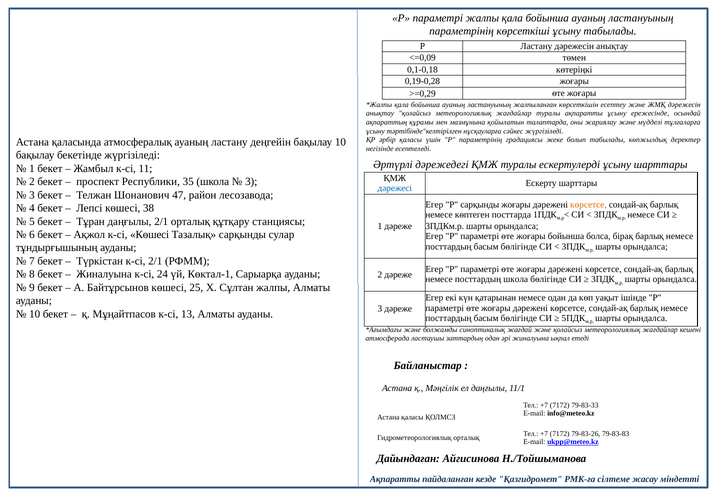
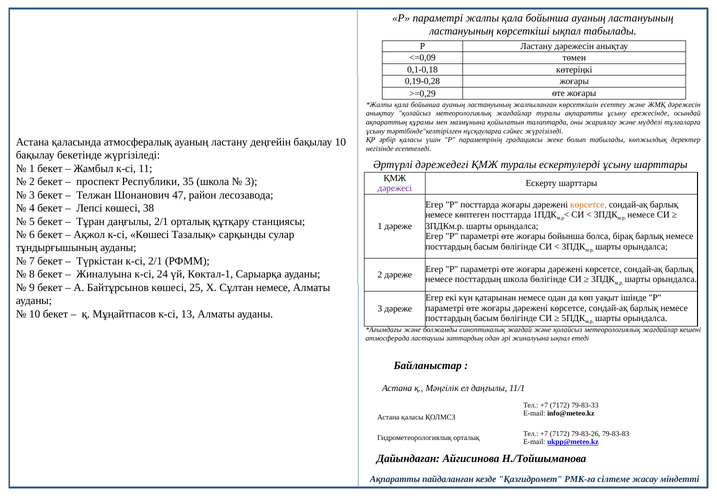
параметрінің: параметрінің -> ластануының (462, 31)
көрсеткіші ұсыну: ұсыну -> ықпал (567, 31)
дәрежесі colour: blue -> purple (395, 188)
Р сарқынды: сарқынды -> посттарда (480, 205)
Сұлтан жалпы: жалпы -> немесе (273, 288)
